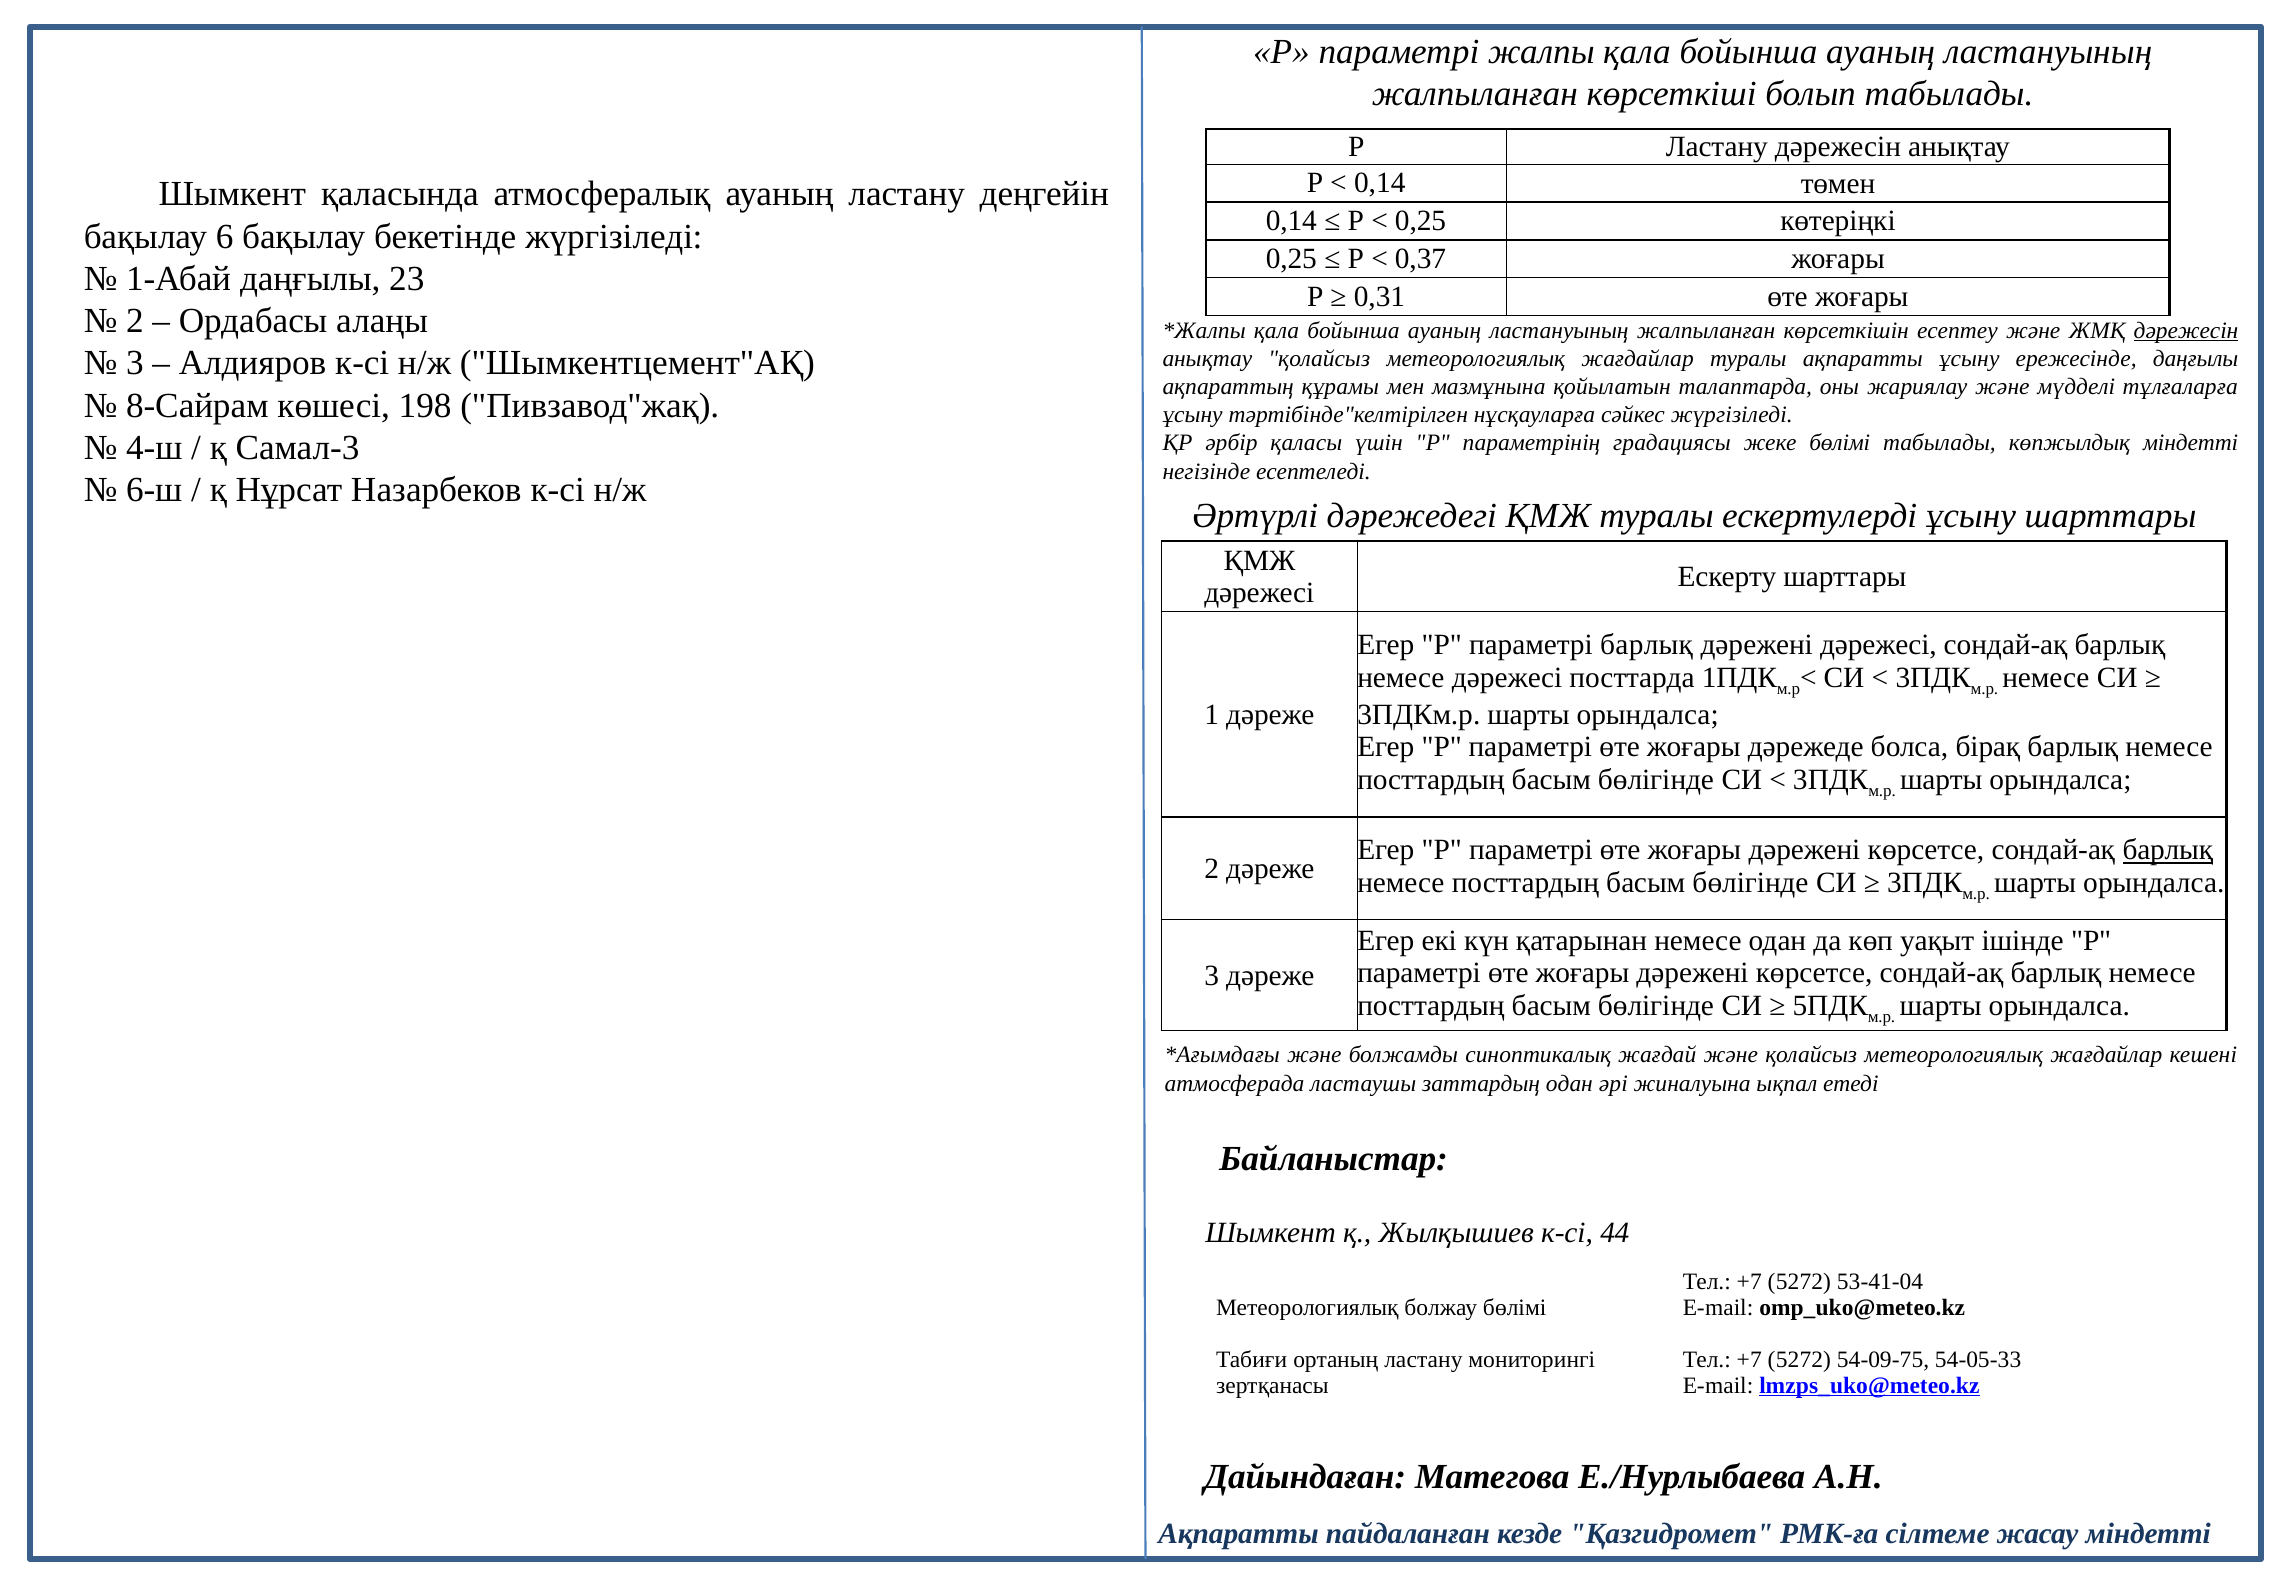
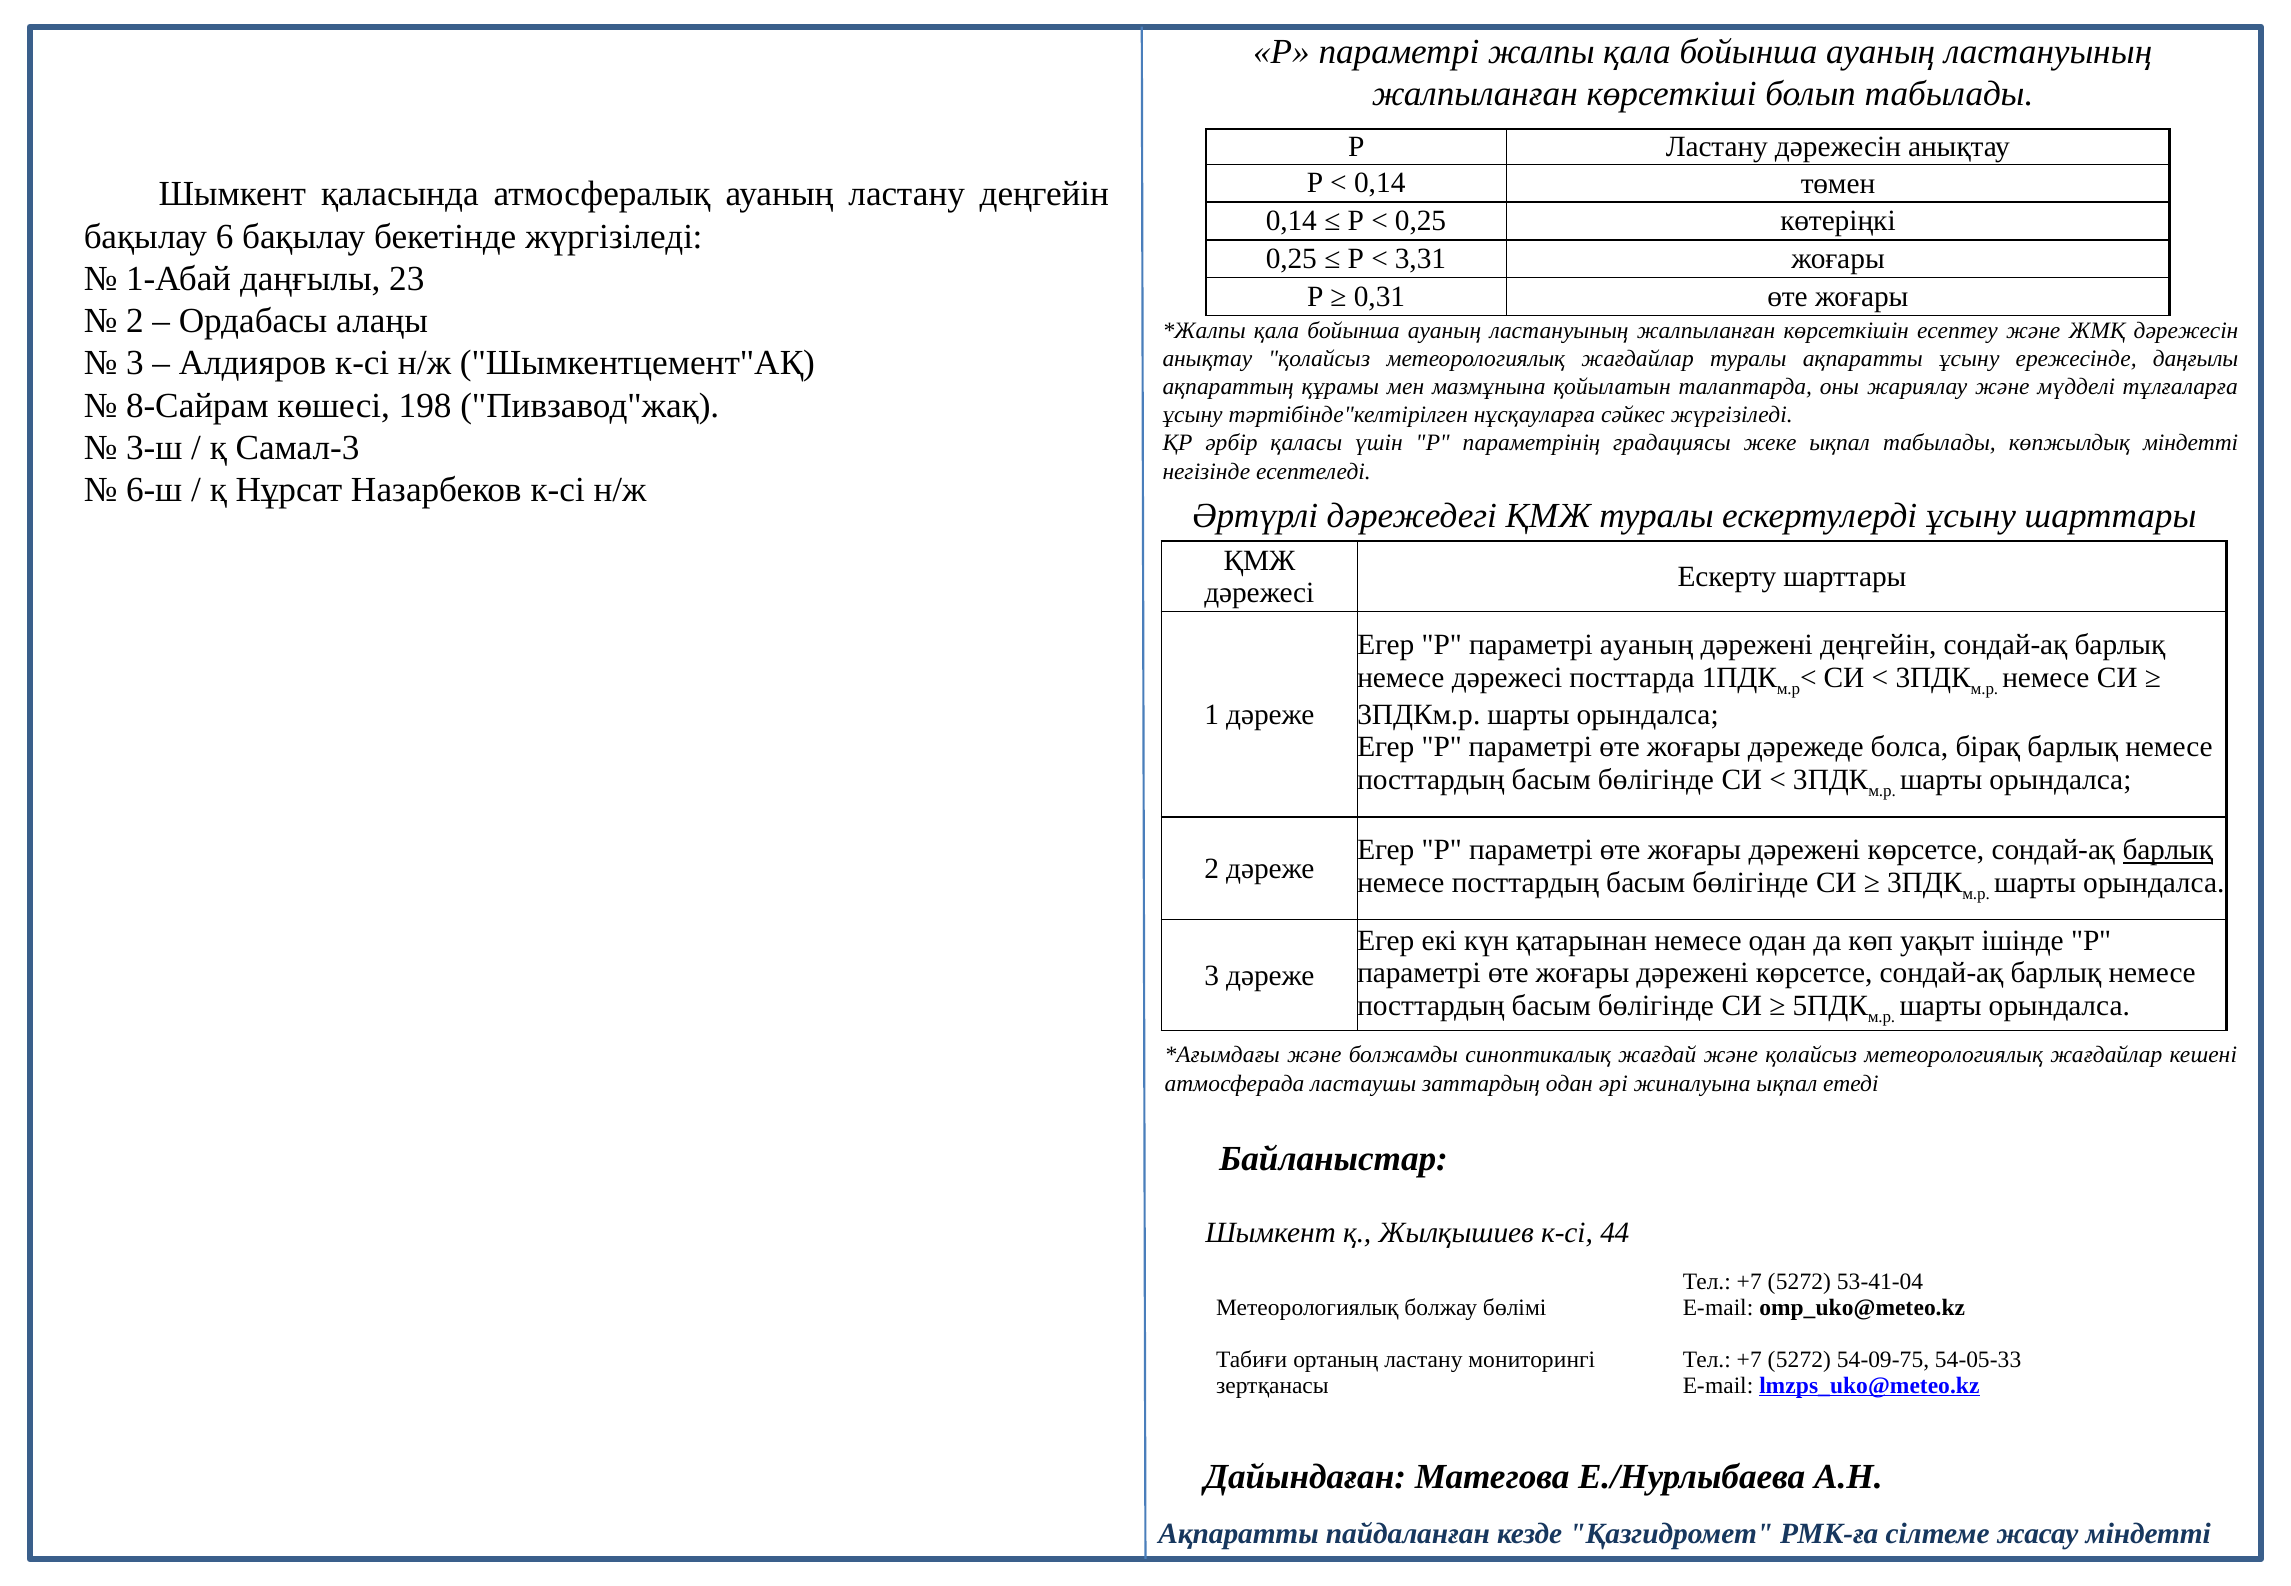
0,37: 0,37 -> 3,31 (1420, 259)
дәрежесін underline: present -> none (2186, 331)
4-ш: 4-ш -> 3-ш (154, 448)
жеке бөлімі: бөлімі -> ықпал (1840, 443)
параметрі барлық: барлық -> ауаның (1647, 645)
дәрежені дәрежесі: дәрежесі -> деңгейін (1878, 645)
